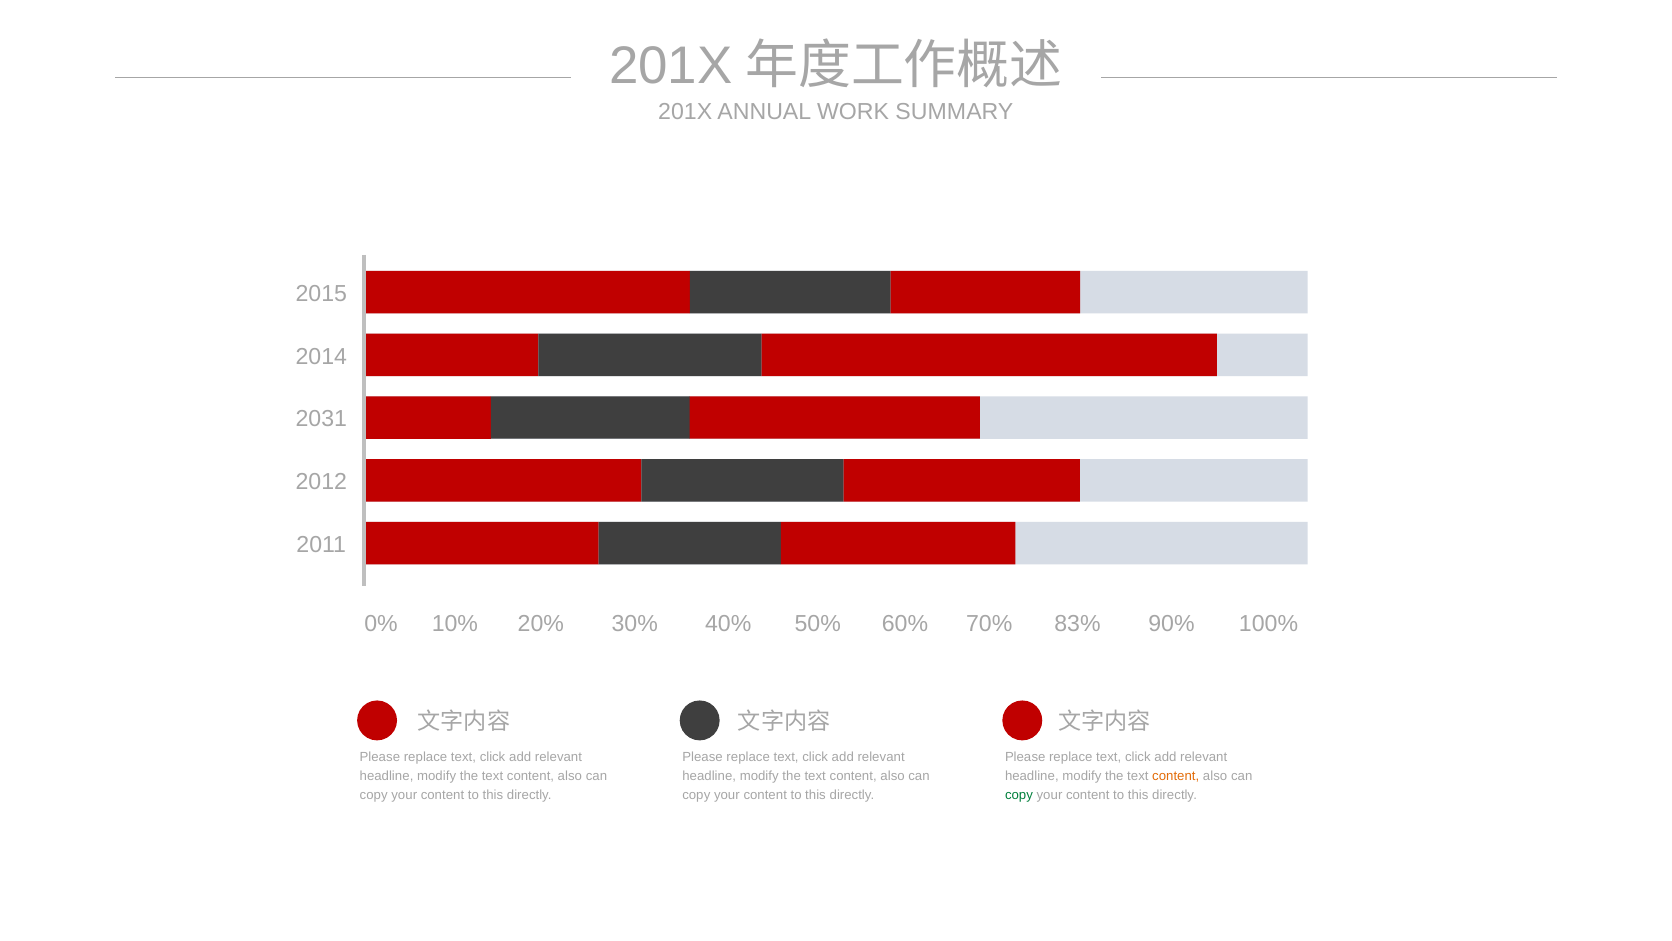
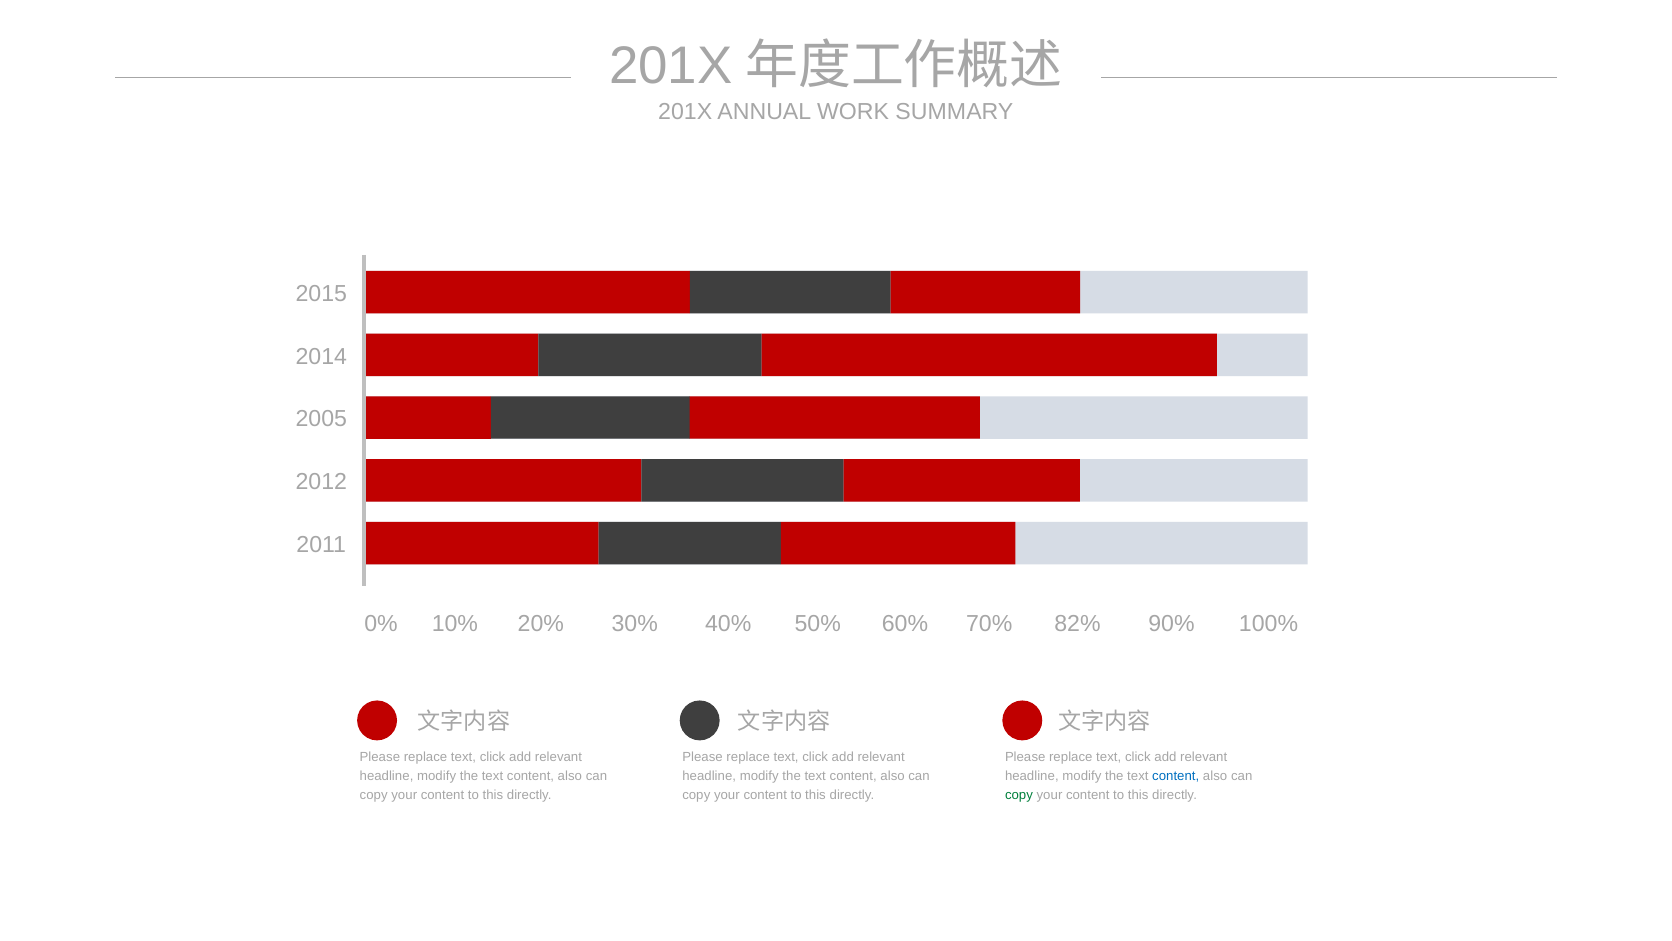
2031: 2031 -> 2005 (321, 419)
83%: 83% -> 82% (1077, 623)
content colour: orange -> blue (1176, 776)
